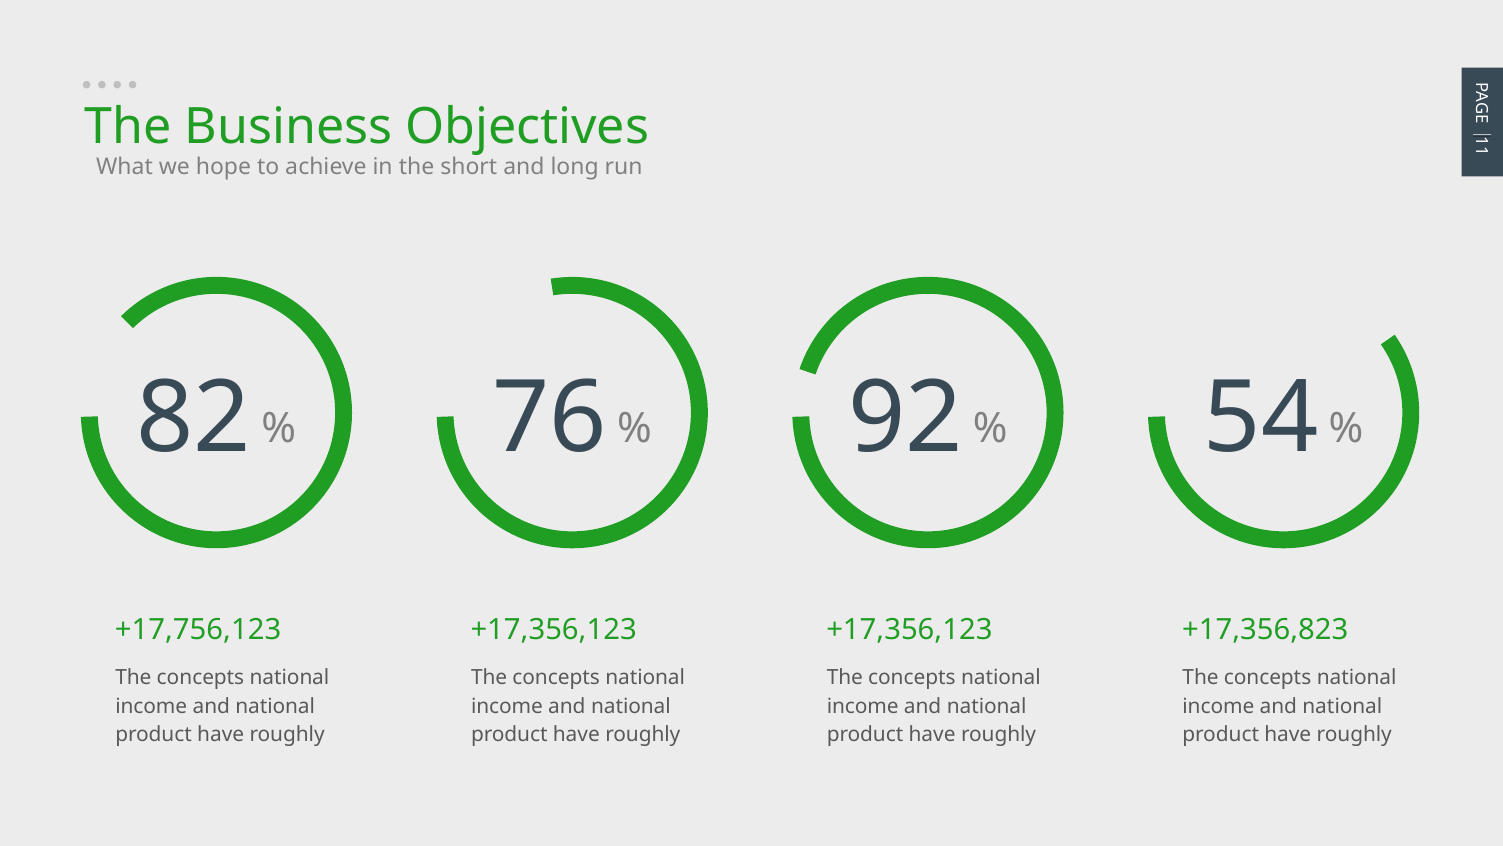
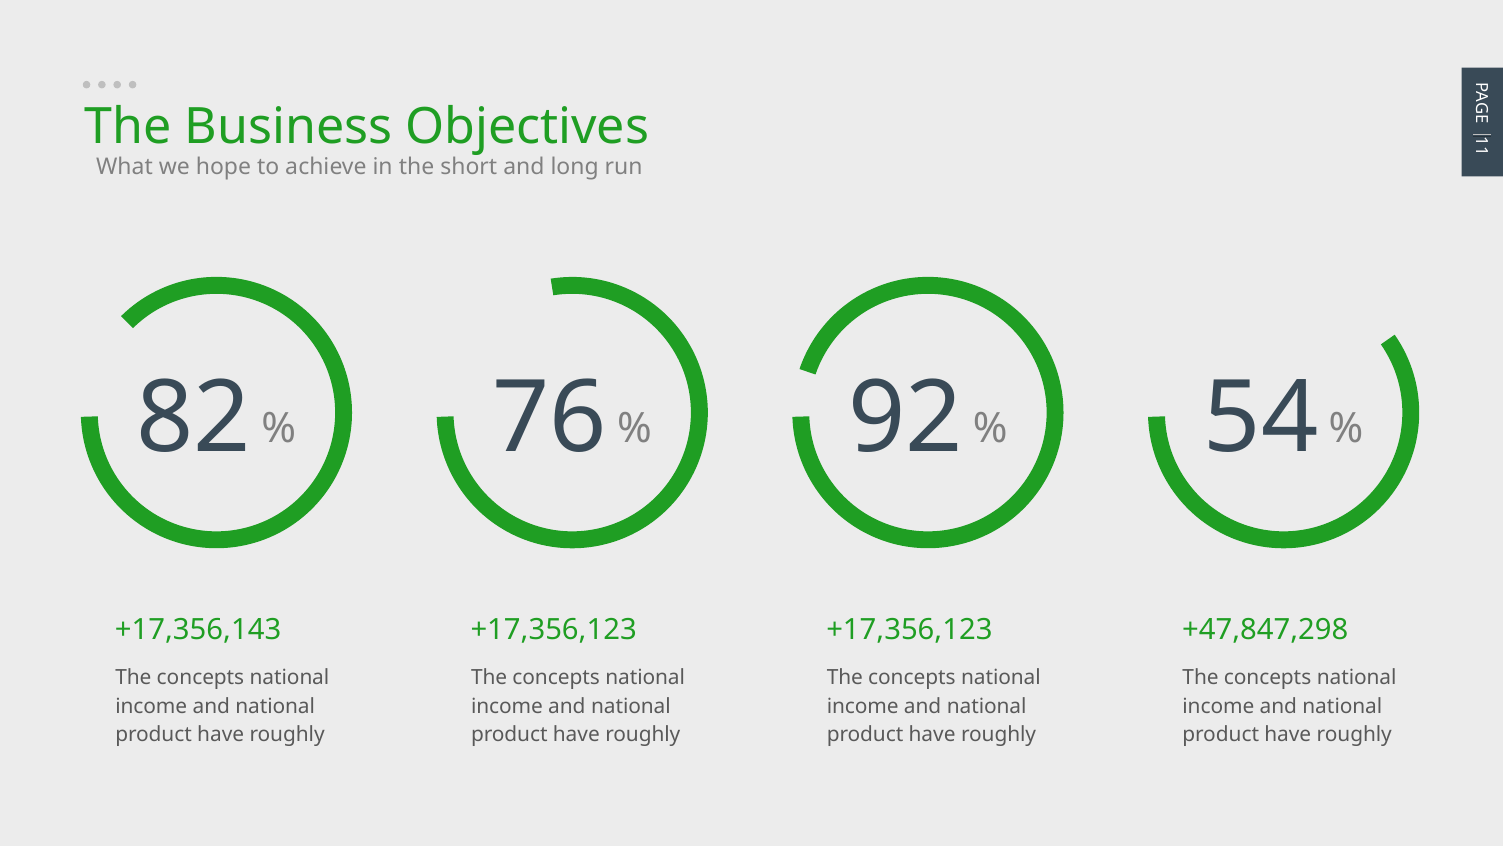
+17,756,123: +17,756,123 -> +17,356,143 (198, 629)
+17,356,823: +17,356,823 -> +47,847,298 (1265, 629)
